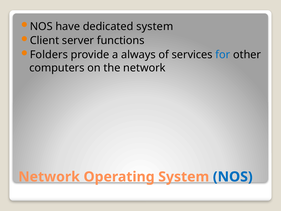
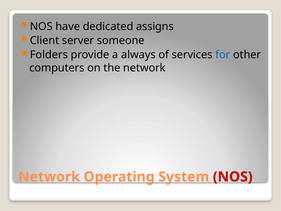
dedicated system: system -> assigns (155, 26)
functions: functions -> someone (121, 41)
NOS colour: blue -> red (233, 177)
